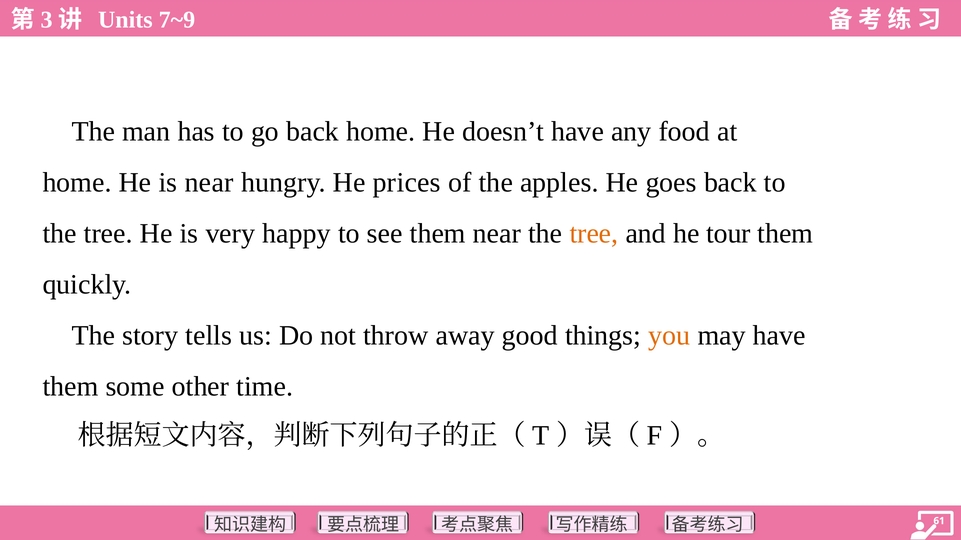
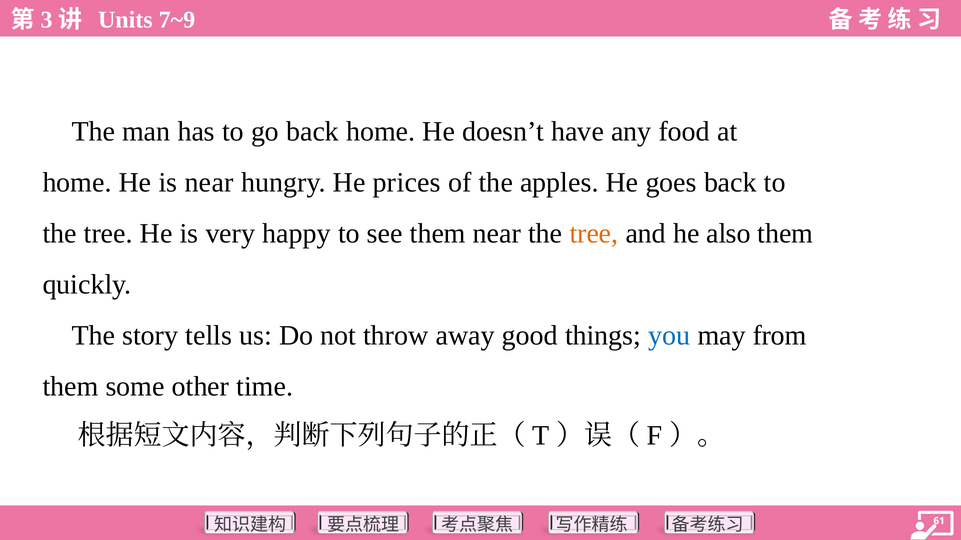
tour: tour -> also (729, 234)
you colour: orange -> blue (669, 336)
may have: have -> from (779, 336)
